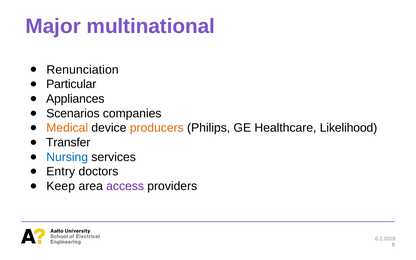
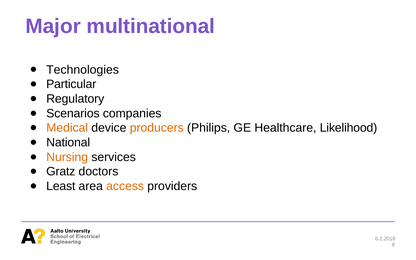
Renunciation: Renunciation -> Technologies (83, 70)
Appliances: Appliances -> Regulatory (75, 99)
Transfer: Transfer -> National (68, 142)
Nursing colour: blue -> orange (67, 157)
Entry: Entry -> Gratz (61, 172)
Keep: Keep -> Least (61, 186)
access colour: purple -> orange (125, 186)
